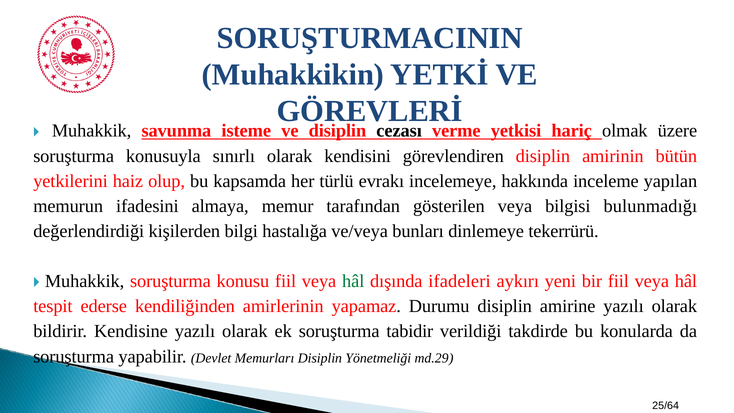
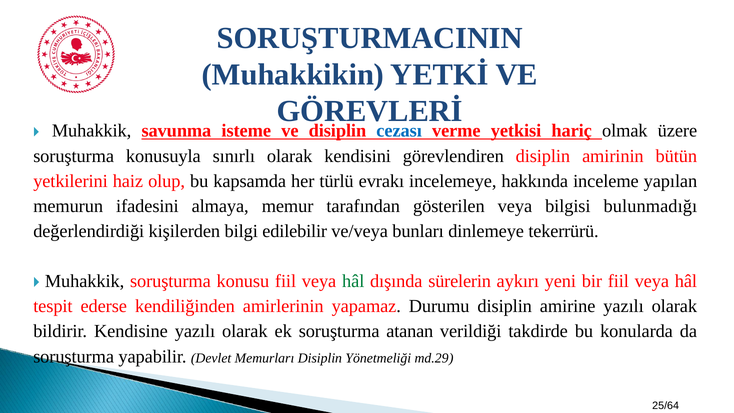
cezası colour: black -> blue (399, 131)
hastalığa: hastalığa -> edilebilir (295, 231)
ifadeleri: ifadeleri -> sürelerin (460, 281)
tabidir: tabidir -> atanan (410, 331)
